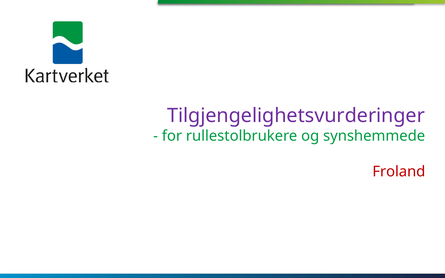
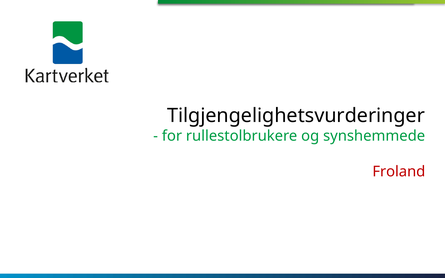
Tilgjengelighetsvurderinger colour: purple -> black (296, 116)
